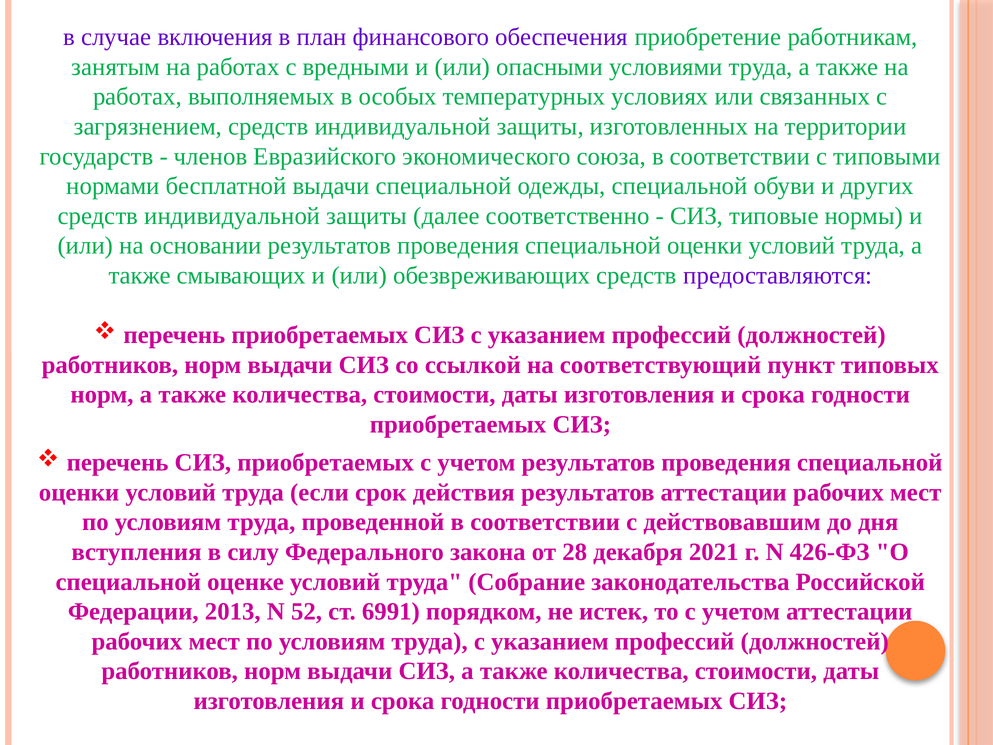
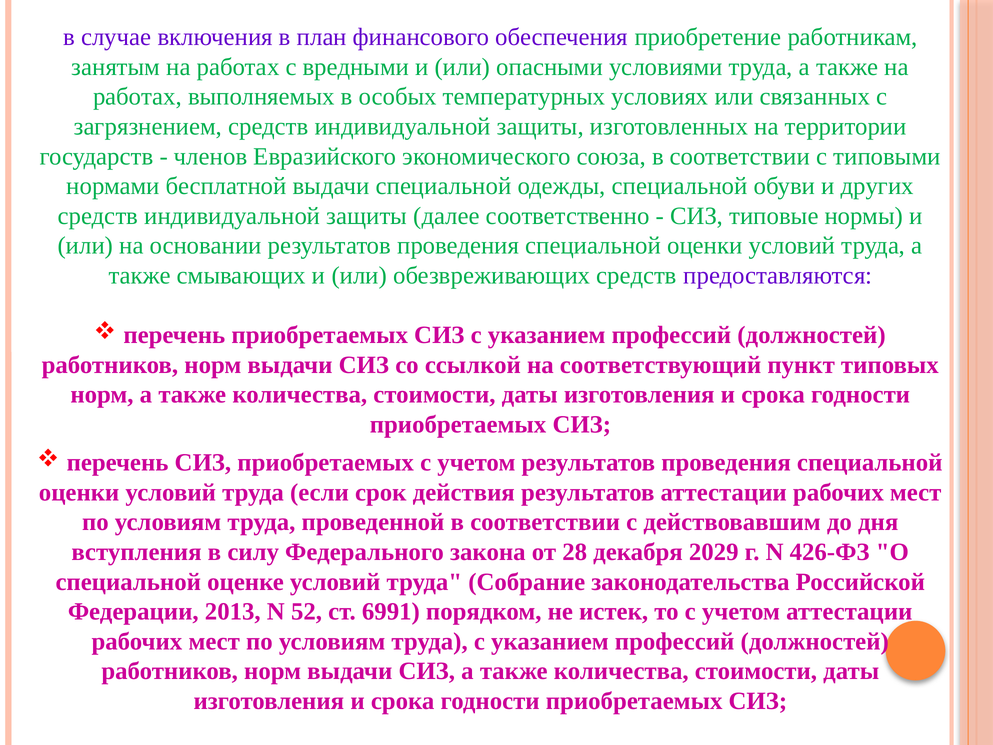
2021: 2021 -> 2029 (714, 552)
